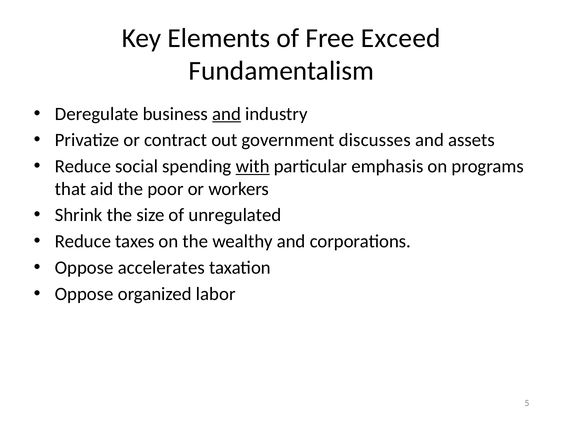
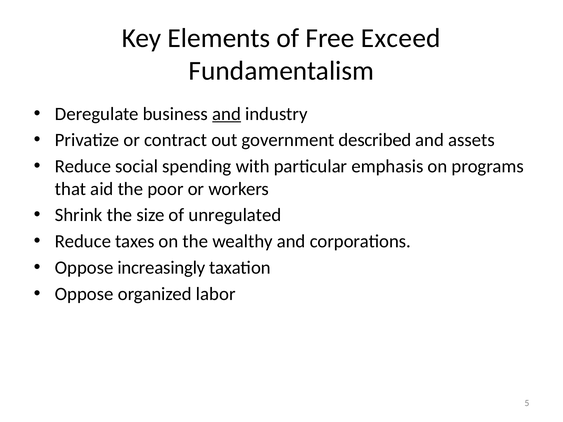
discusses: discusses -> described (375, 140)
with underline: present -> none (253, 166)
accelerates: accelerates -> increasingly (161, 268)
